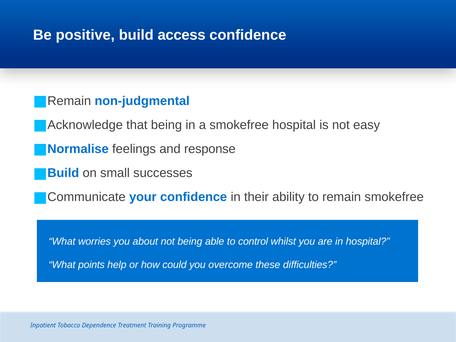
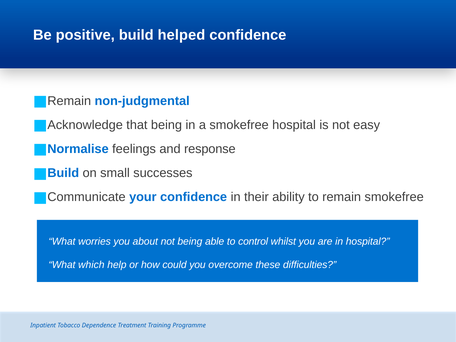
access: access -> helped (181, 35)
points: points -> which (91, 265)
